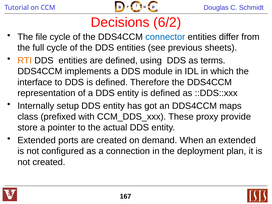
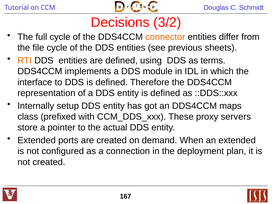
6/2: 6/2 -> 3/2 (167, 22)
file: file -> full (41, 37)
connector colour: blue -> orange (165, 37)
full: full -> file (38, 48)
provide: provide -> servers (236, 117)
